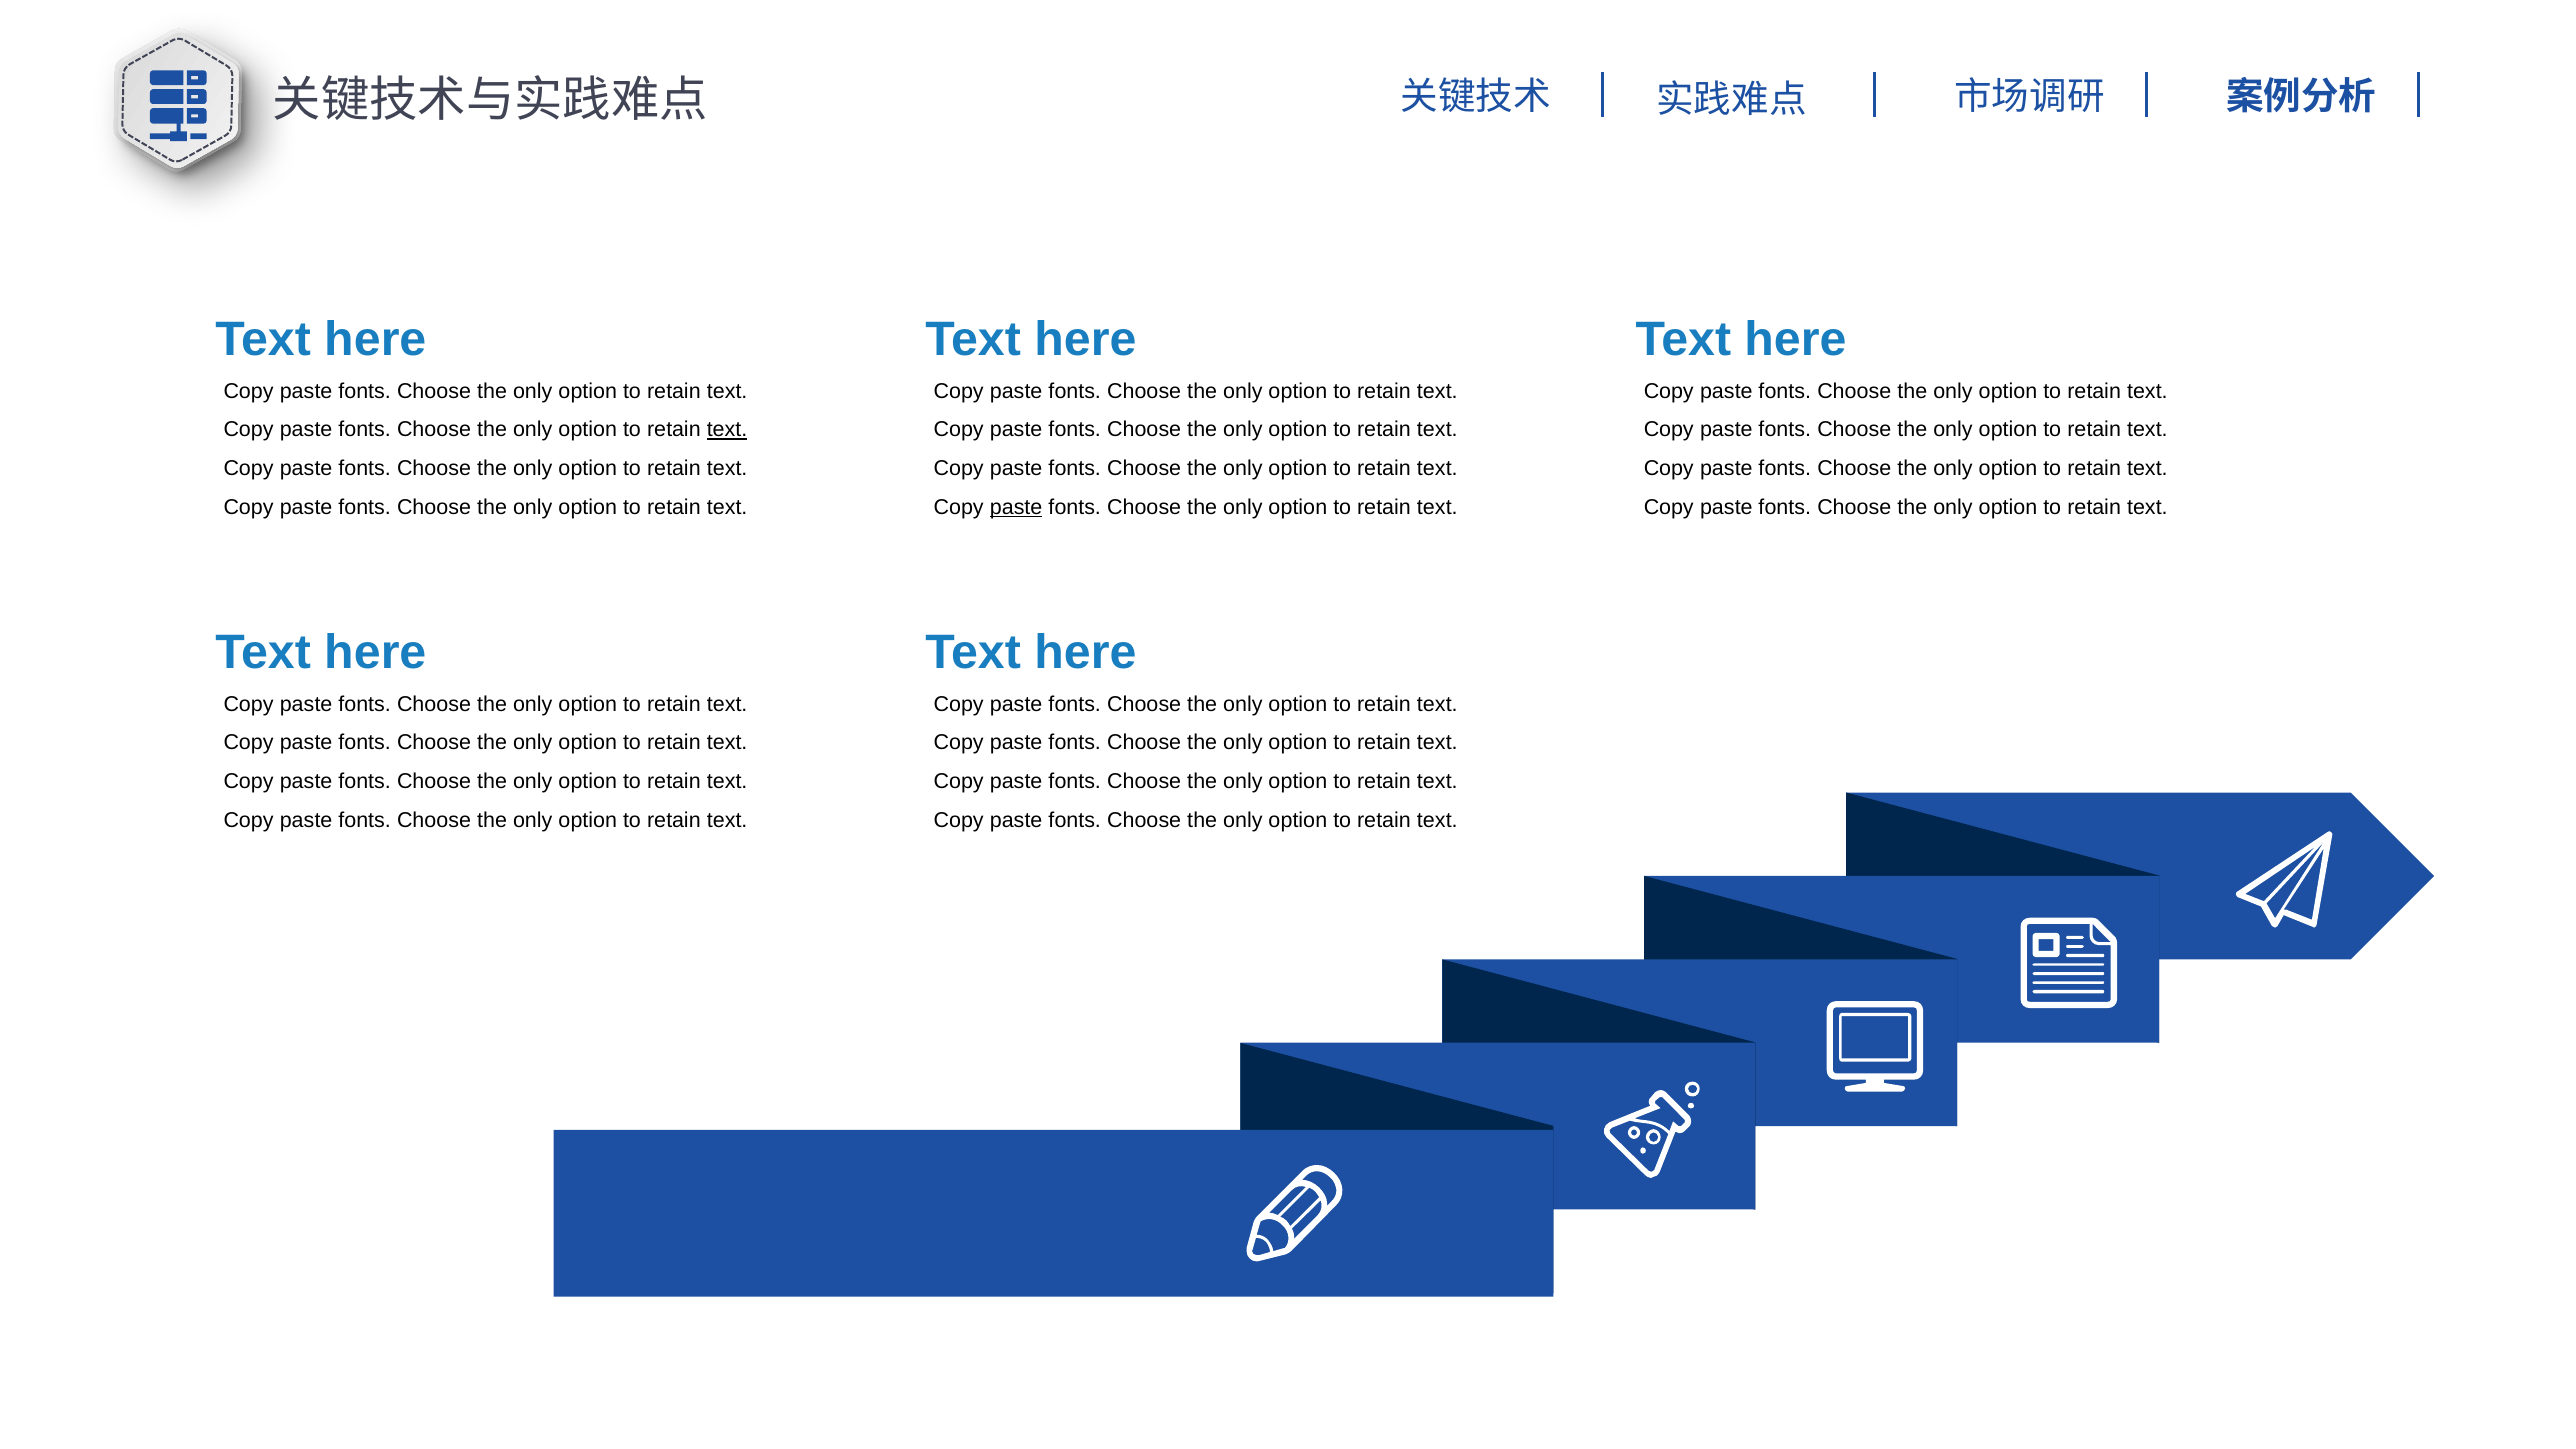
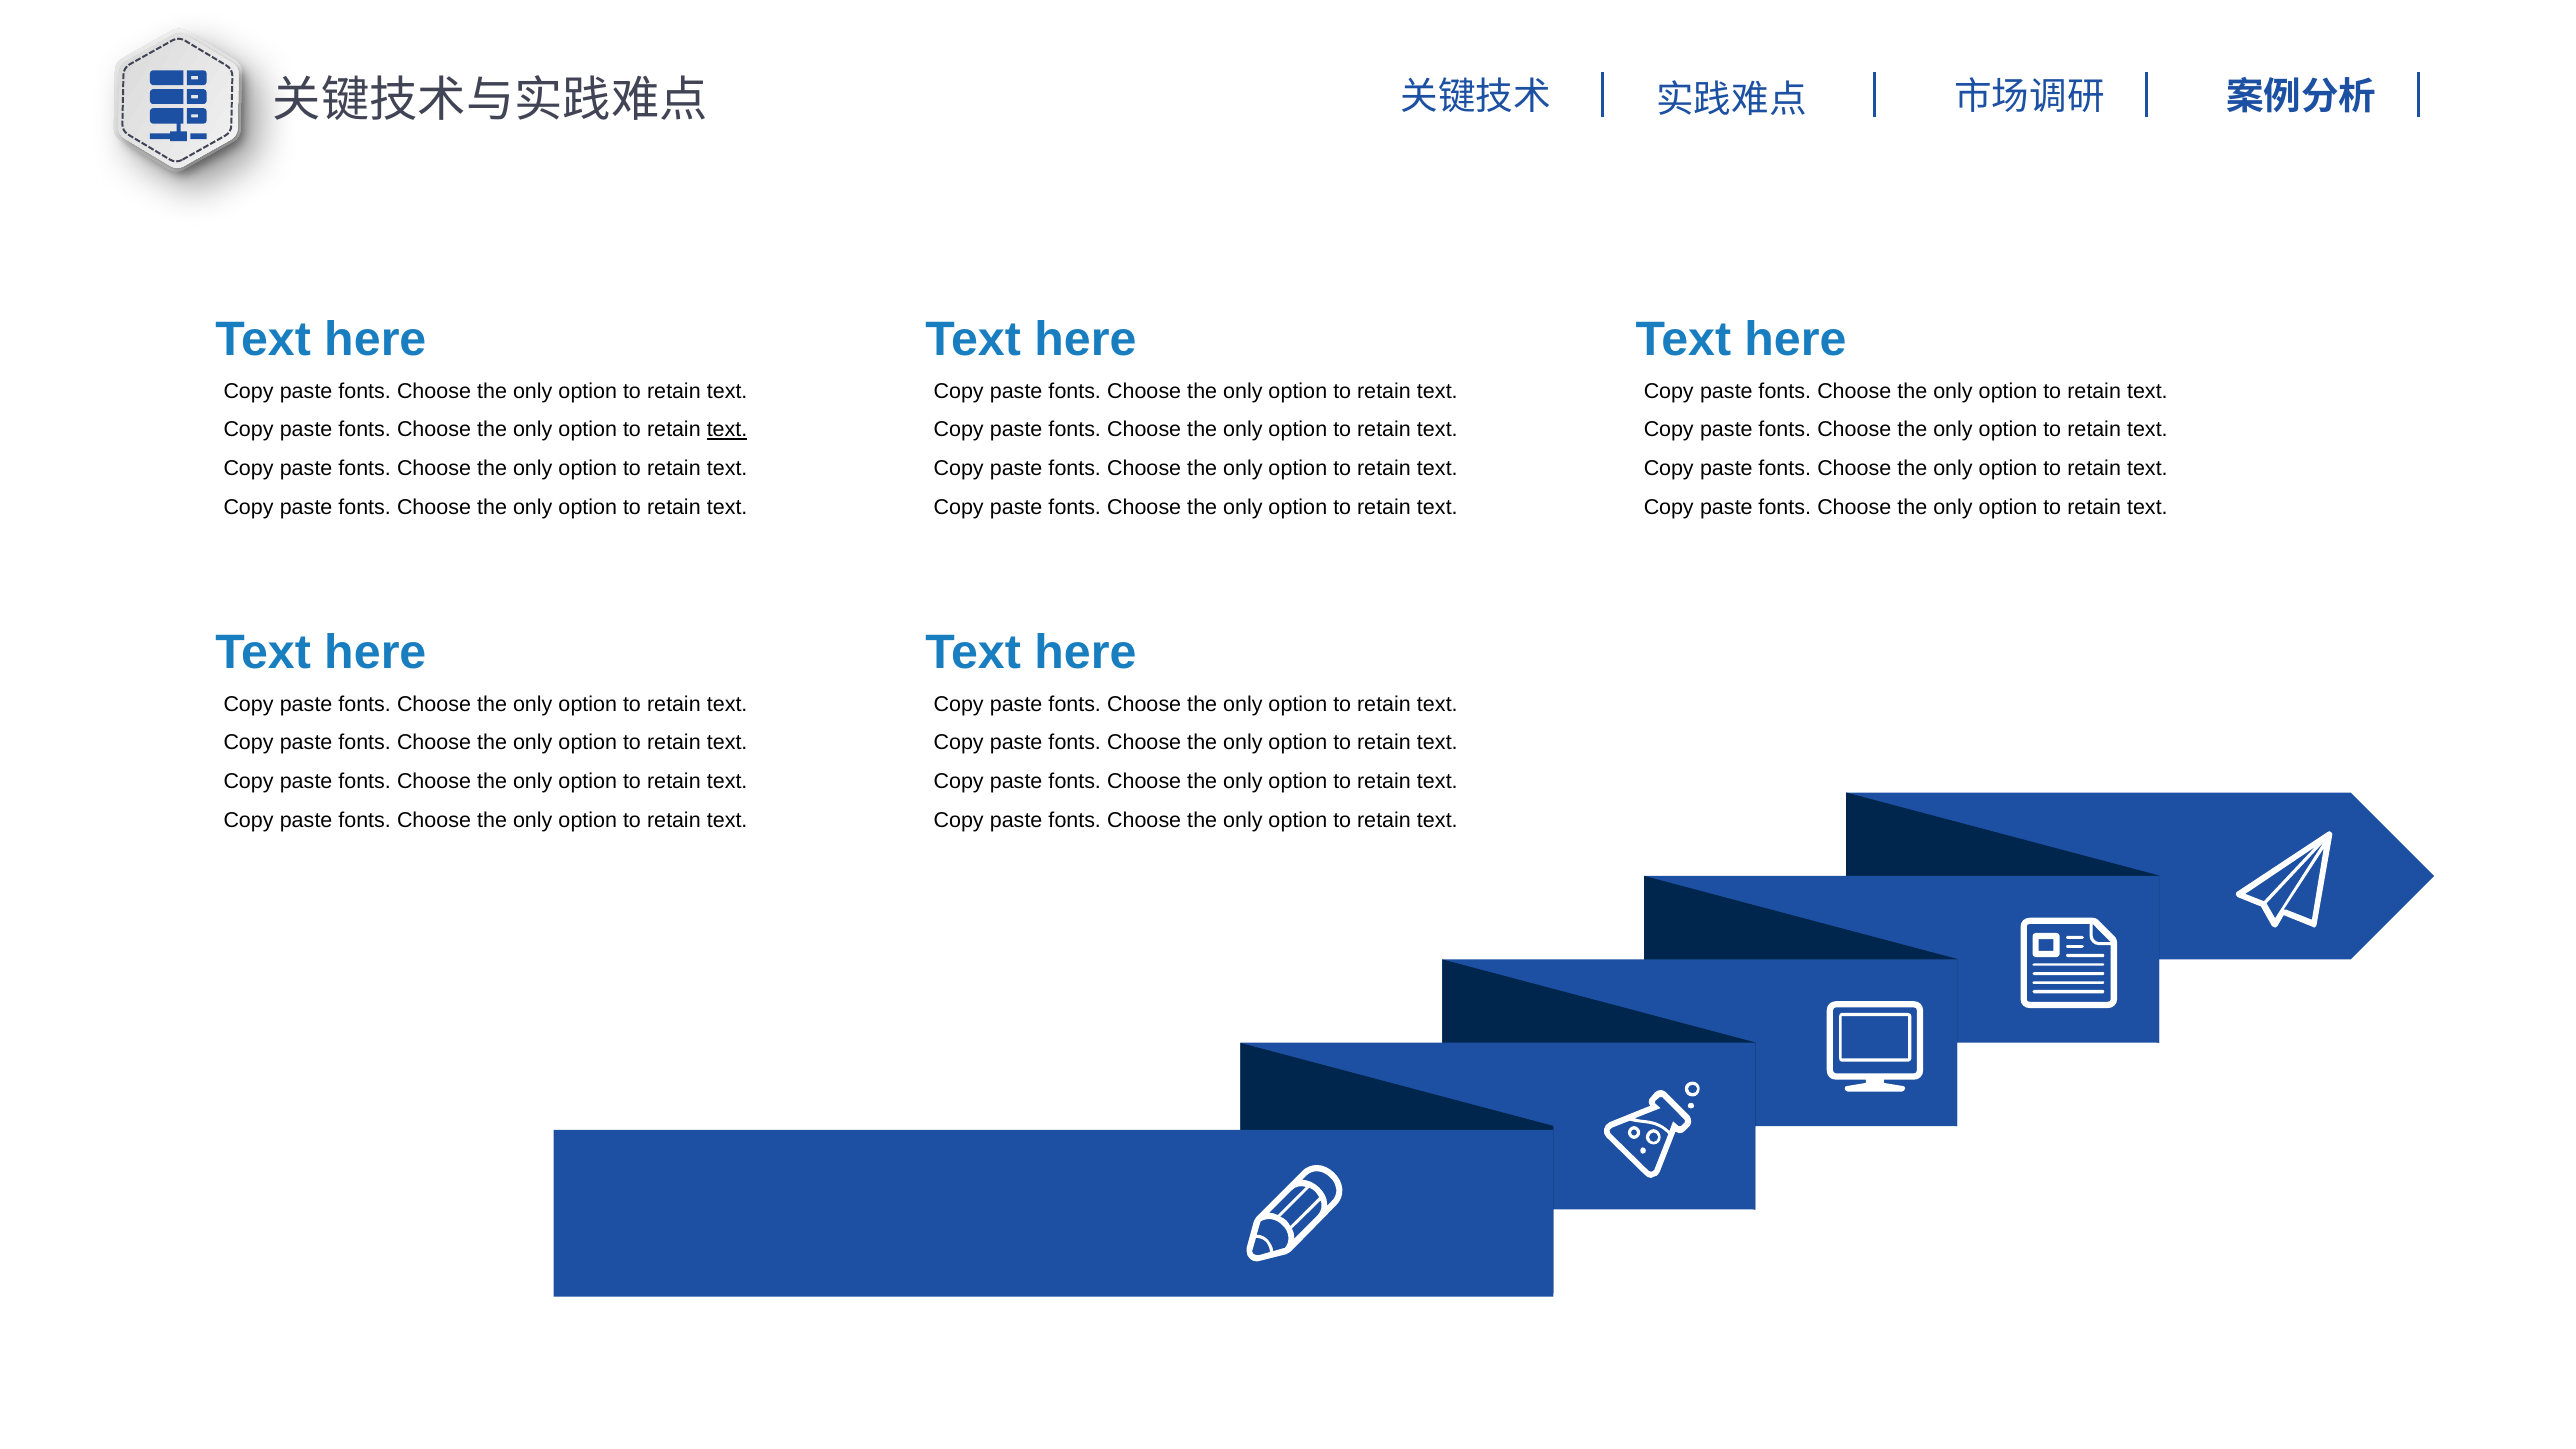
paste underline: present -> none (1016, 507)
